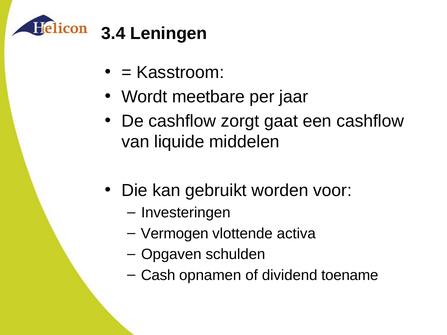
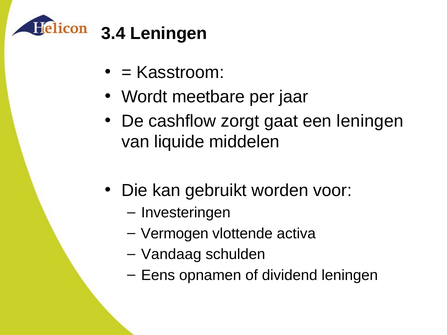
een cashflow: cashflow -> leningen (370, 121)
Opgaven: Opgaven -> Vandaag (171, 255)
Cash: Cash -> Eens (158, 275)
dividend toename: toename -> leningen (350, 275)
